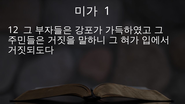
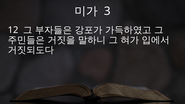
1: 1 -> 3 (107, 11)
